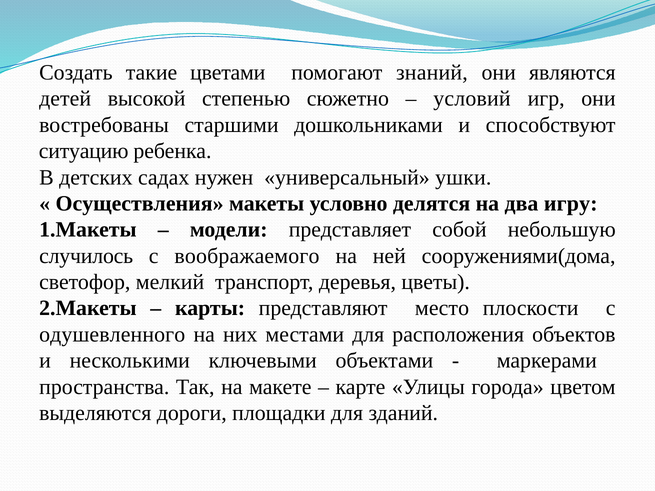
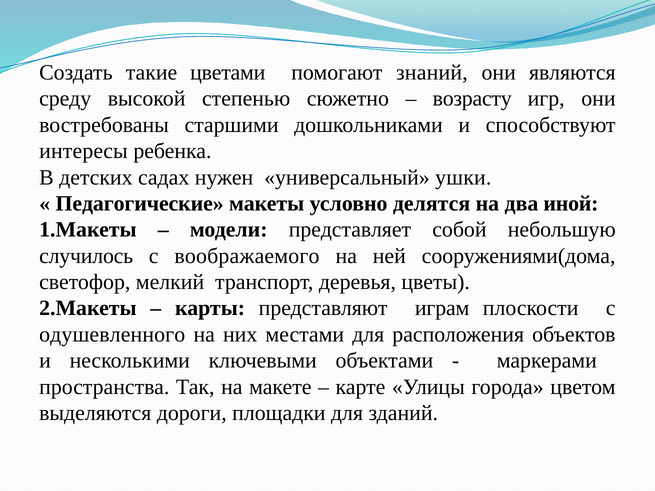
детей: детей -> среду (65, 99)
условий: условий -> возрасту (472, 99)
ситуацию: ситуацию -> интересы (83, 151)
Осуществления: Осуществления -> Педагогические (140, 204)
игру: игру -> иной (571, 204)
место: место -> играм (442, 308)
